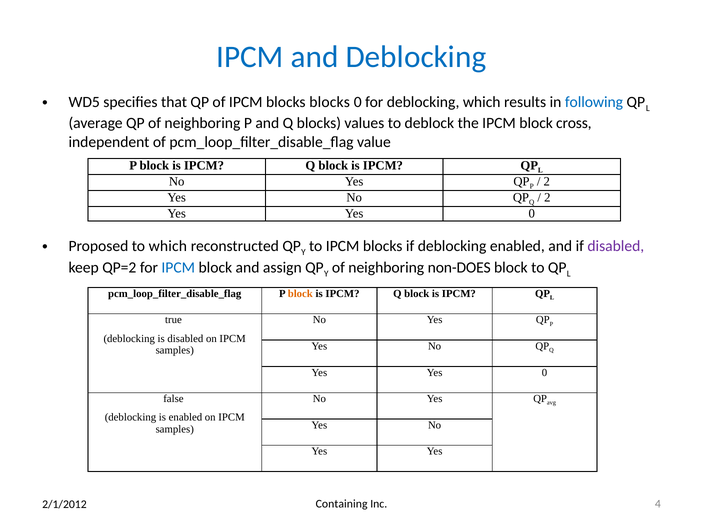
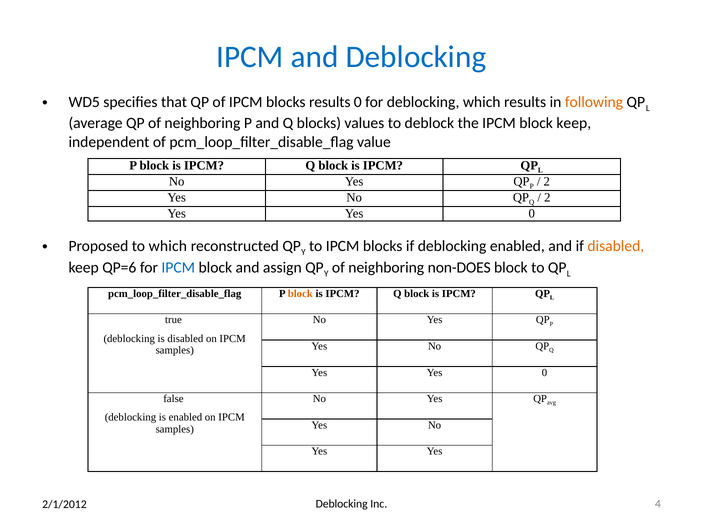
blocks blocks: blocks -> results (330, 102)
following colour: blue -> orange (594, 102)
block cross: cross -> keep (574, 123)
disabled colour: purple -> orange (616, 246)
QP=2: QP=2 -> QP=6 (119, 267)
Containing: Containing -> Deblocking (342, 503)
